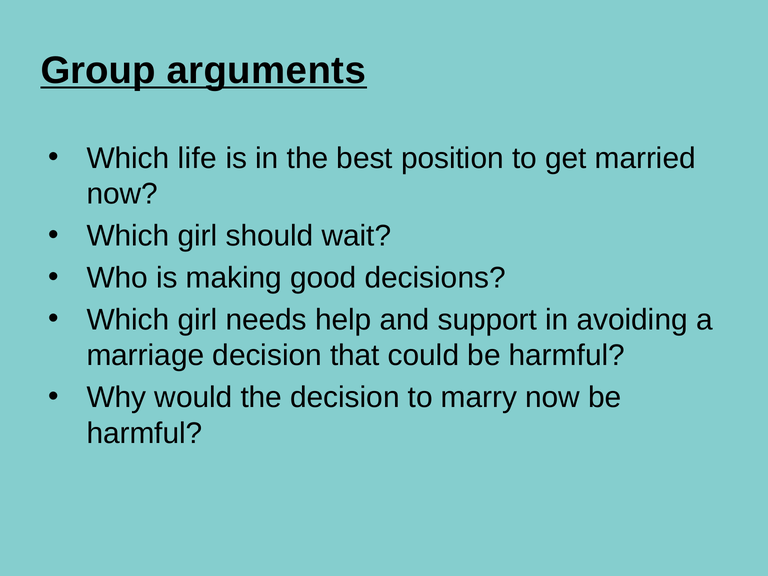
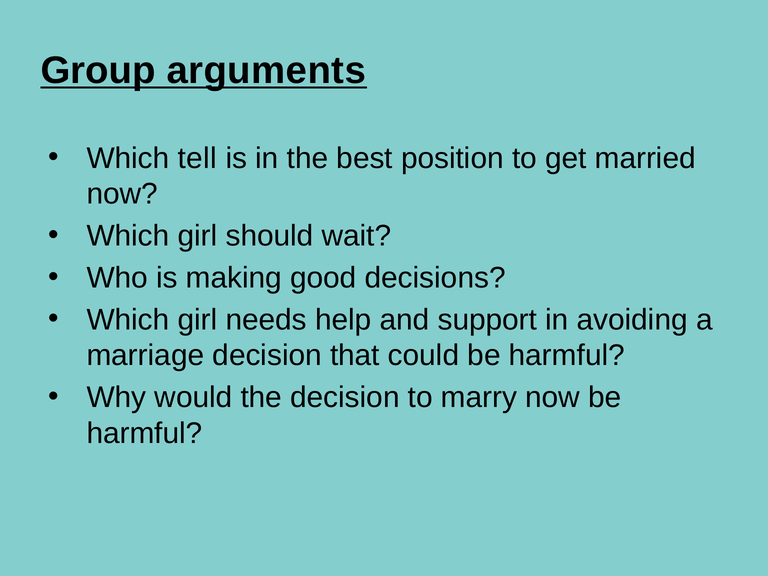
life: life -> tell (197, 158)
